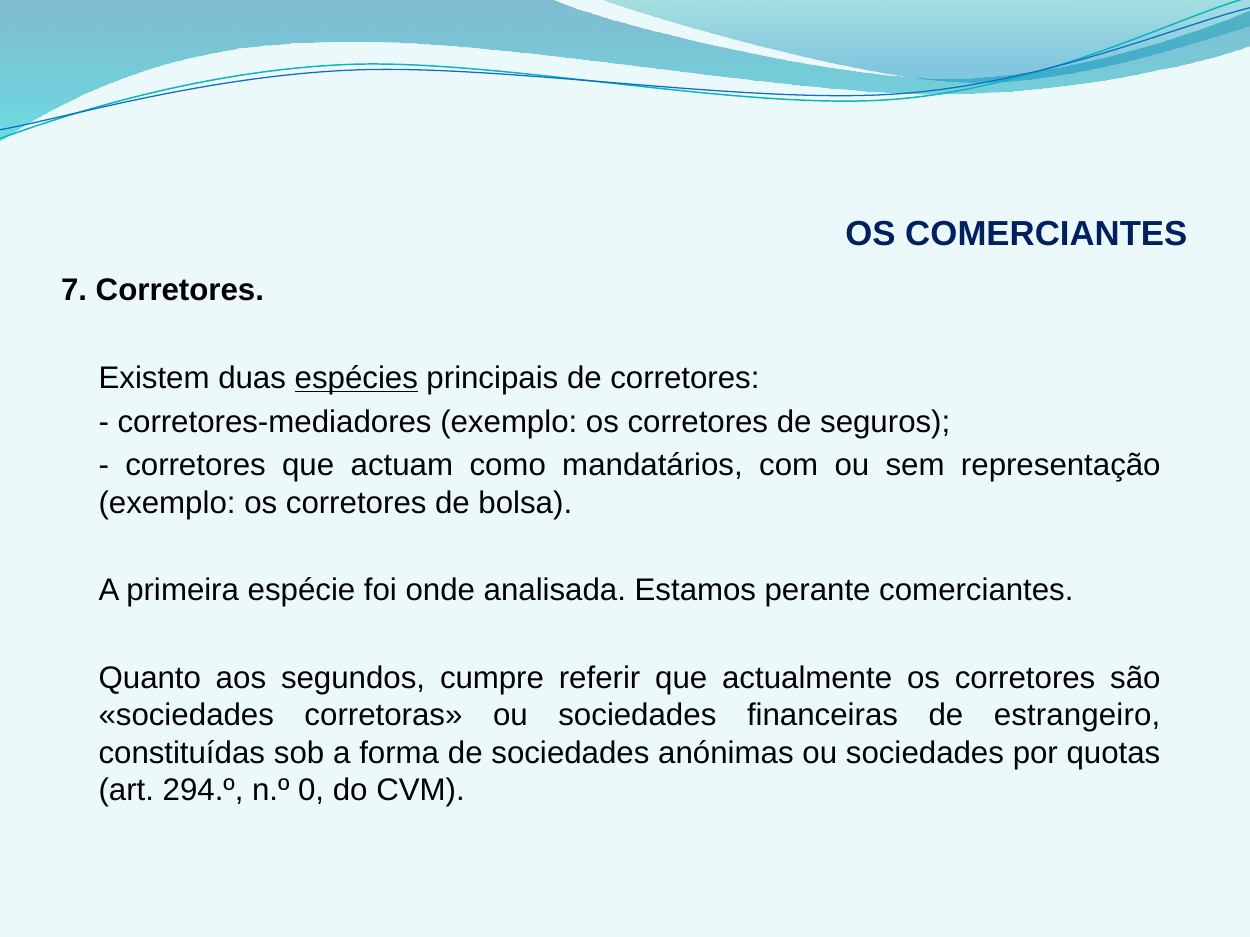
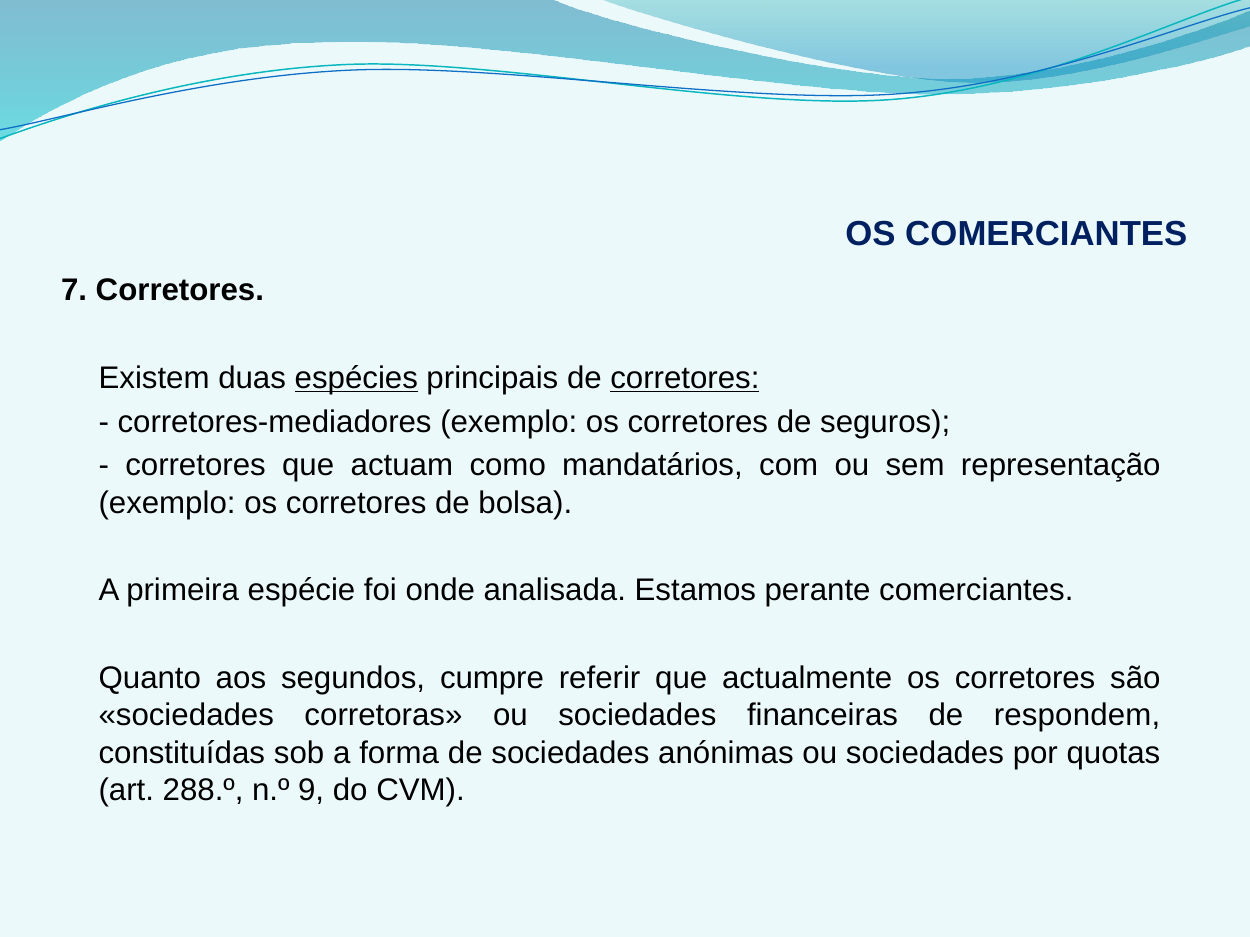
corretores underline: none -> present (685, 378)
estrangeiro: estrangeiro -> respondem (1077, 716)
294.º: 294.º -> 288.º (203, 791)
0: 0 -> 9 (311, 791)
